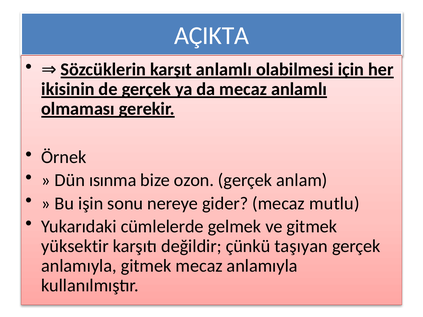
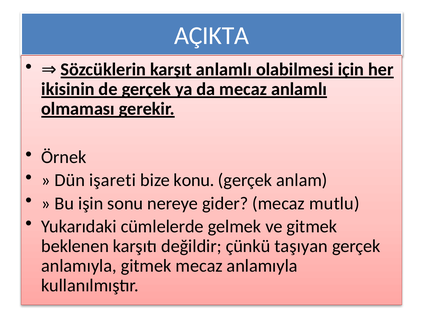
ısınma: ısınma -> işareti (113, 180)
ozon: ozon -> konu (194, 180)
yüksektir: yüksektir -> beklenen (75, 246)
